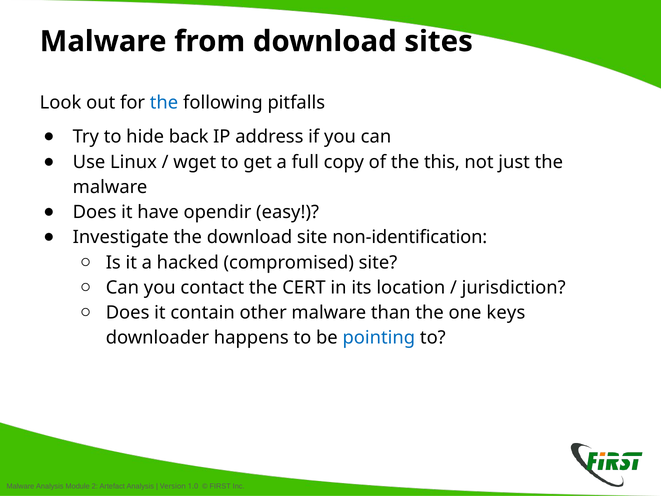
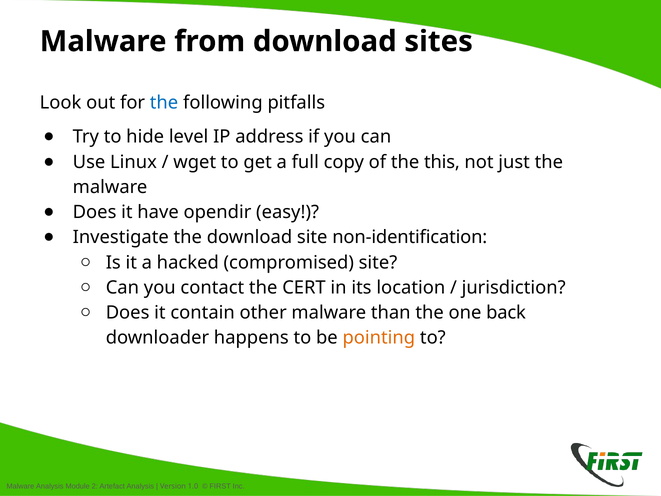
back: back -> level (189, 137)
keys: keys -> back (506, 313)
pointing colour: blue -> orange (379, 338)
